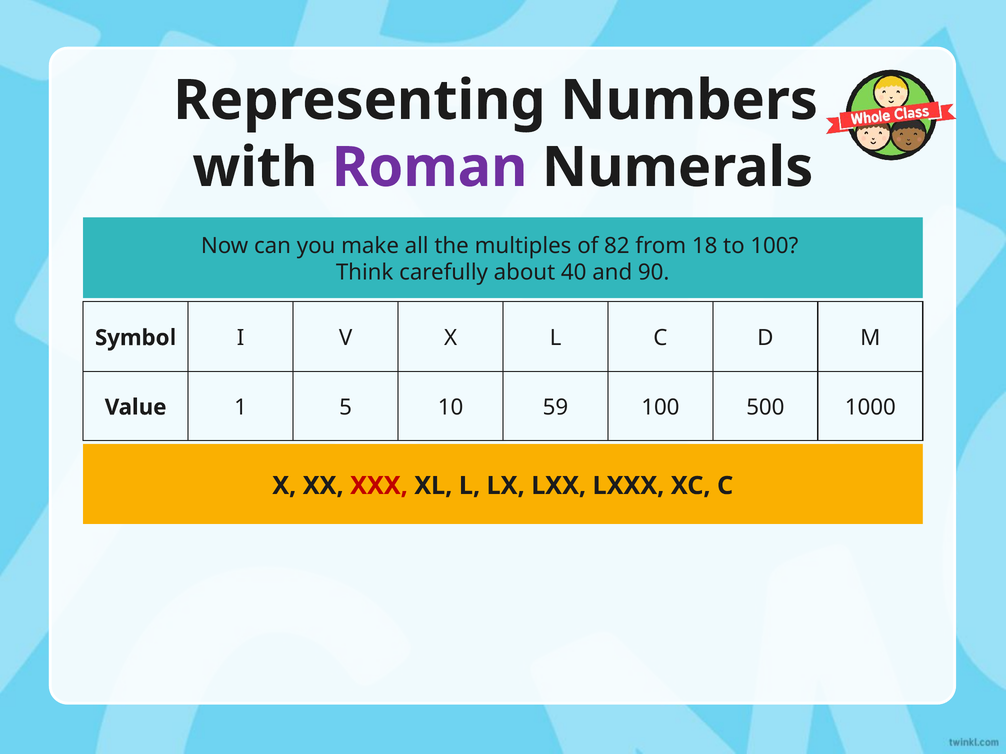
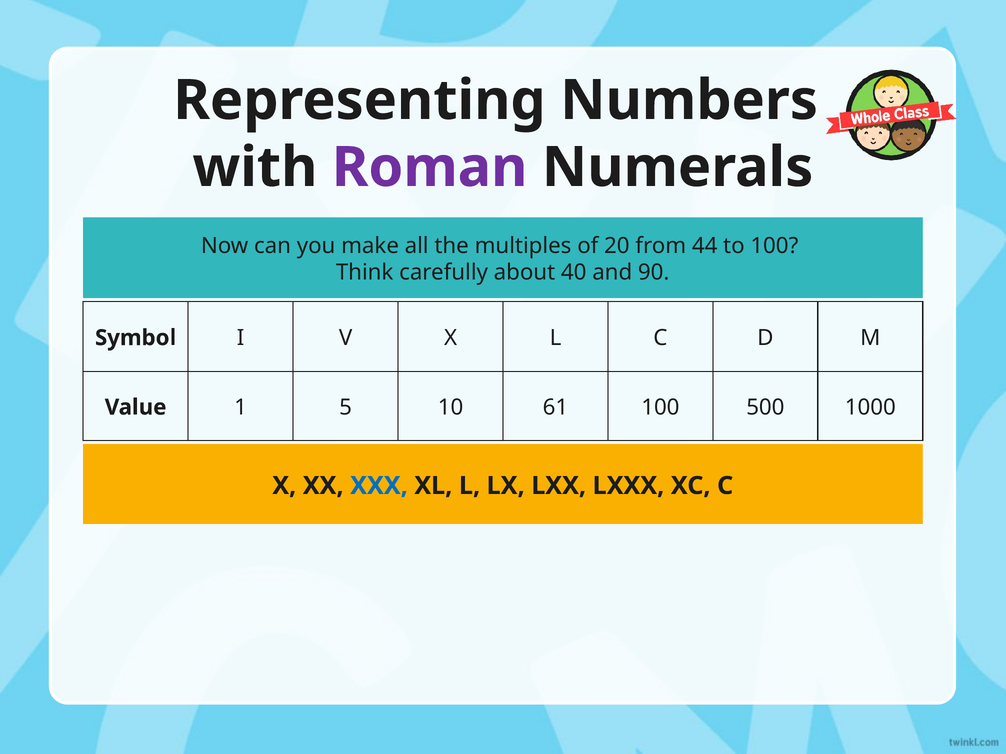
82: 82 -> 20 (617, 246)
18: 18 -> 44 (705, 246)
59: 59 -> 61 (555, 408)
XXX colour: red -> blue (379, 486)
